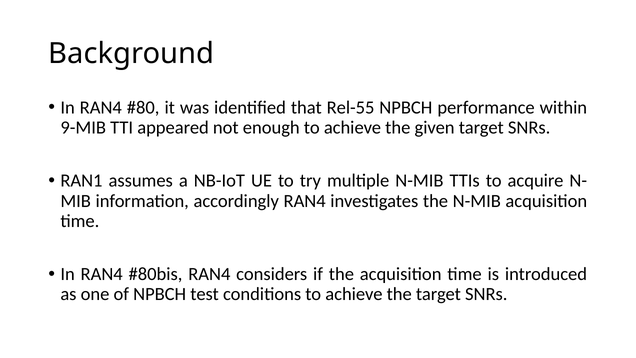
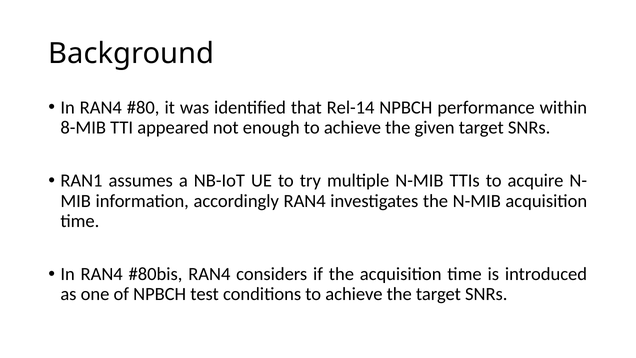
Rel-55: Rel-55 -> Rel-14 (351, 107)
9-MIB: 9-MIB -> 8-MIB (83, 127)
